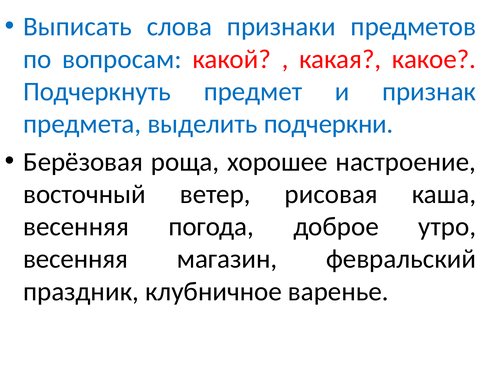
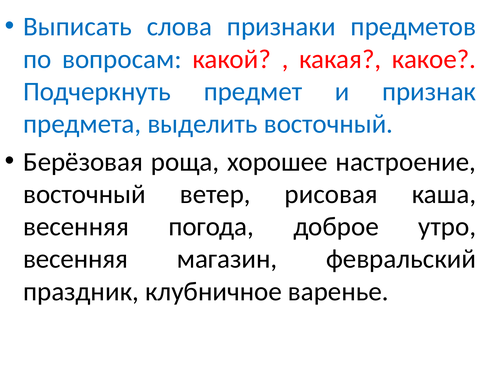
выделить подчеркни: подчеркни -> восточный (328, 124)
